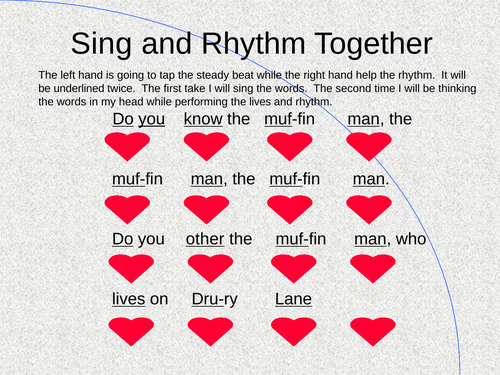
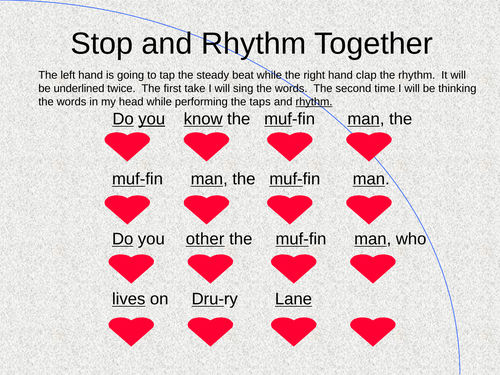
Sing: Sing -> Stop (102, 44)
help: help -> clap (366, 75)
the lives: lives -> taps (260, 102)
rhythm underline: none -> present (314, 102)
